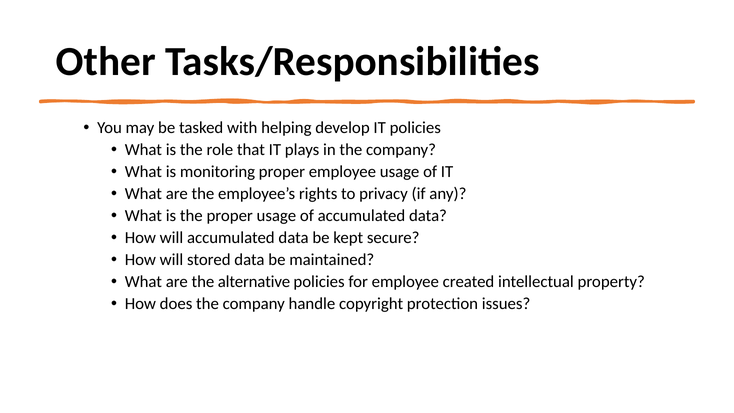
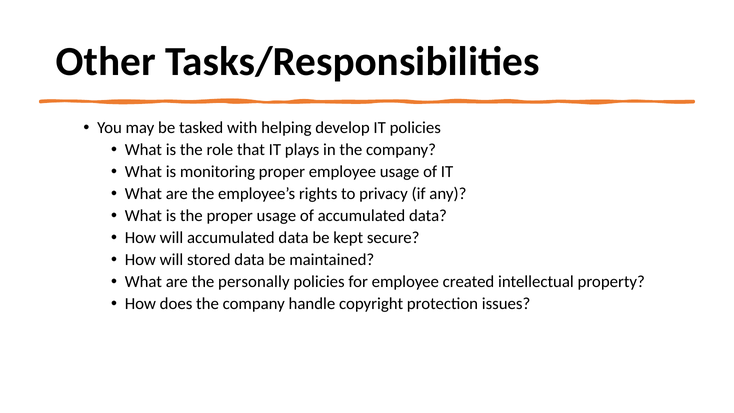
alternative: alternative -> personally (254, 282)
